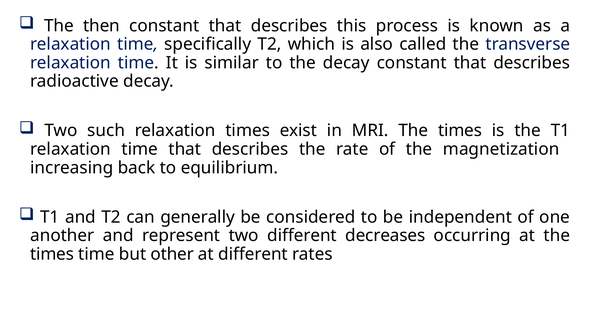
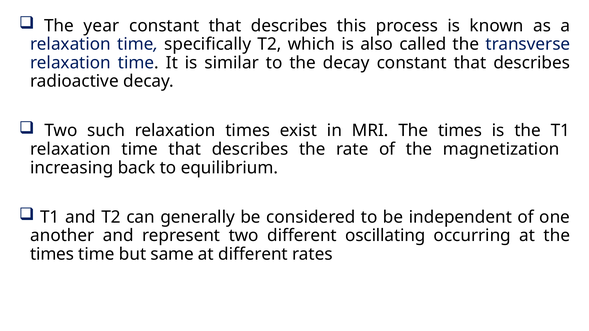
then: then -> year (101, 26)
decreases: decreases -> oscillating (385, 236)
other: other -> same (172, 254)
